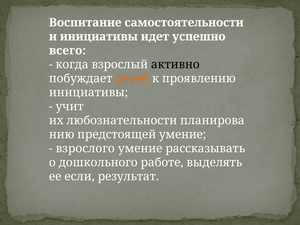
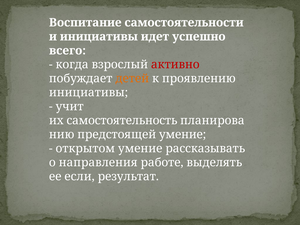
активно colour: black -> red (175, 65)
любознательности: любознательности -> самостоятельность (122, 121)
взрослого: взрослого -> открытом (85, 149)
дошкольного: дошкольного -> направления (98, 163)
